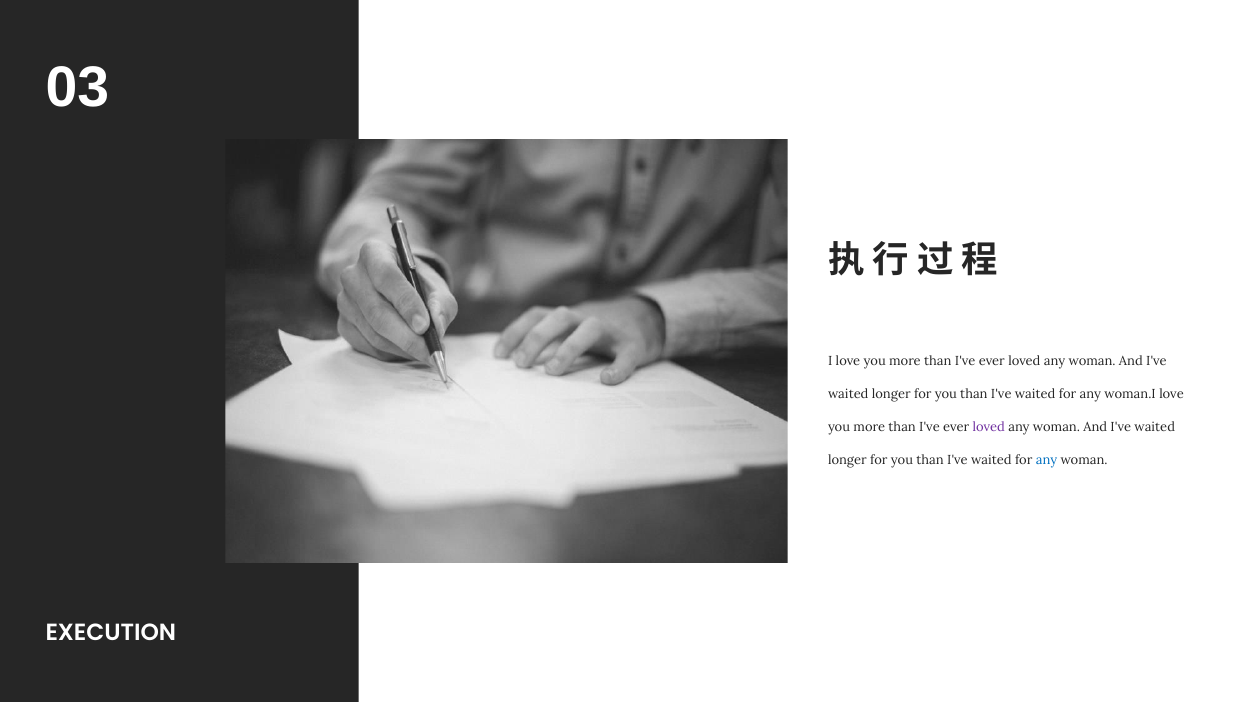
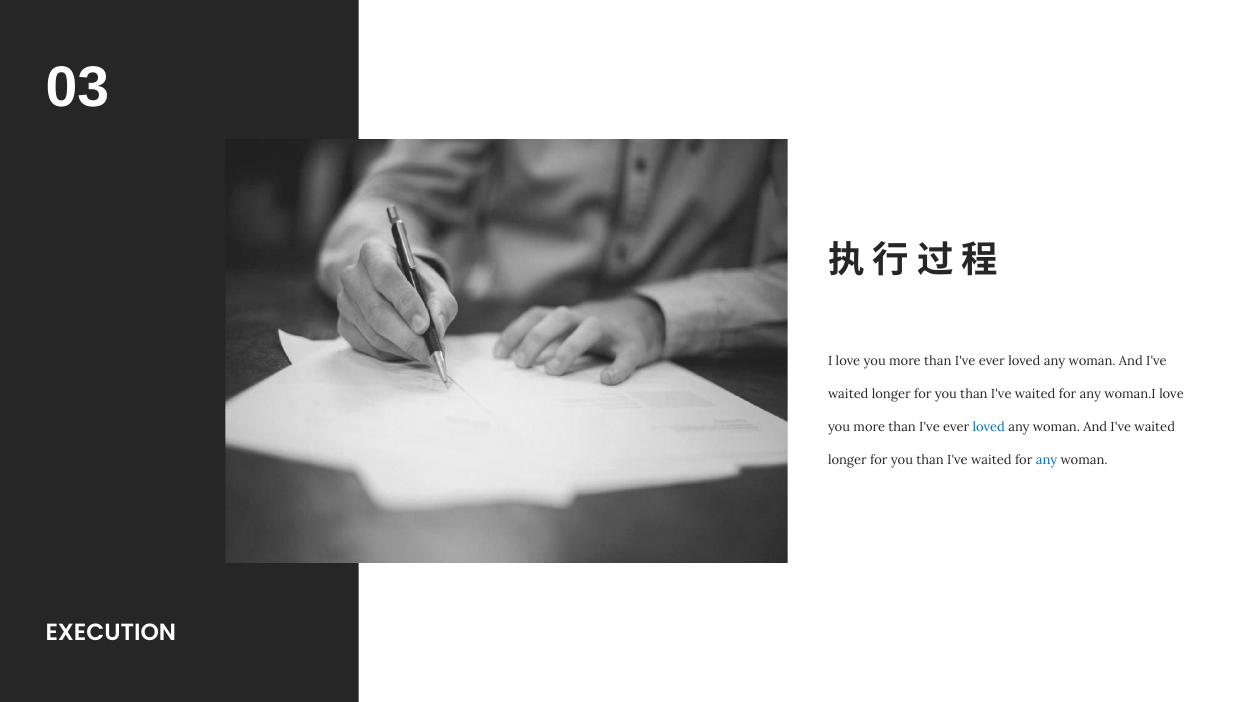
loved colour: purple -> blue (989, 427)
